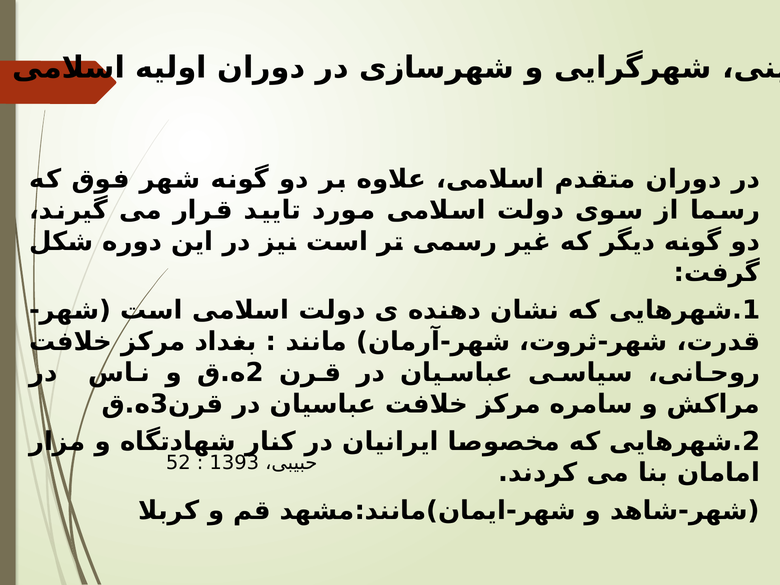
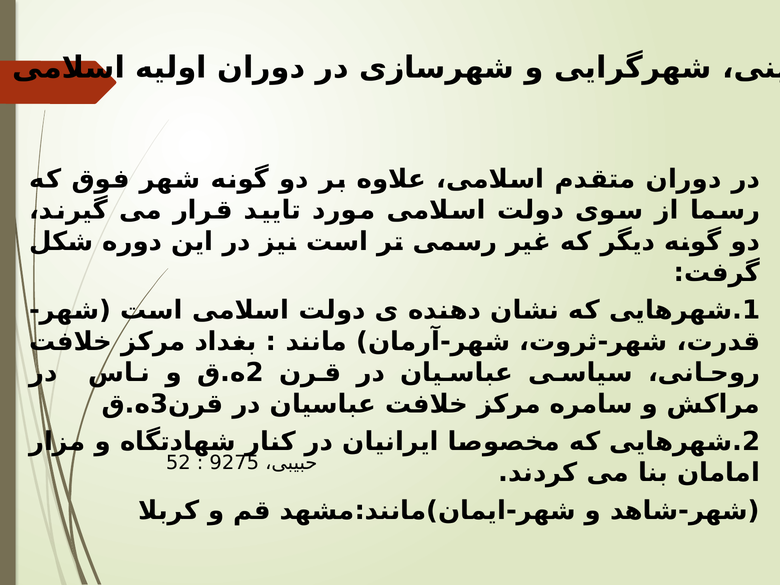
1393: 1393 -> 9275 (234, 463)
